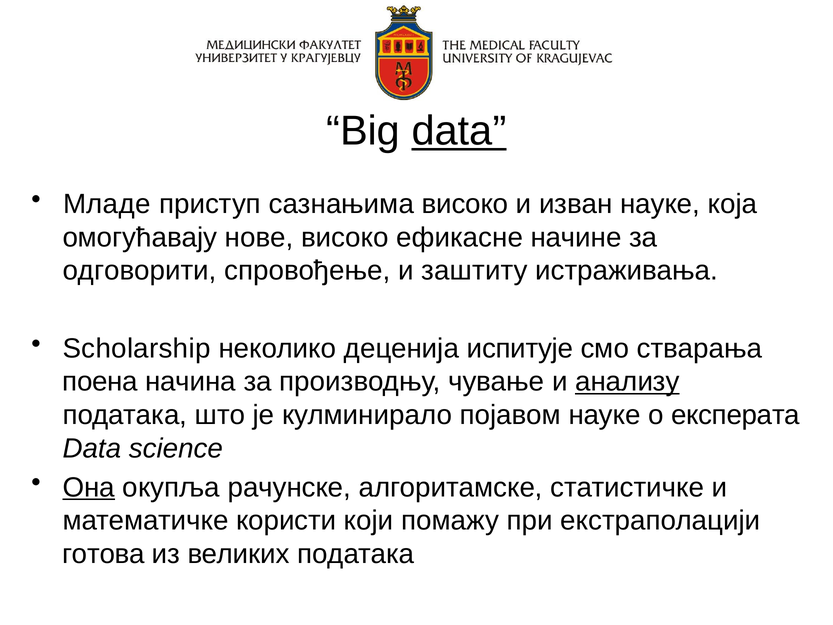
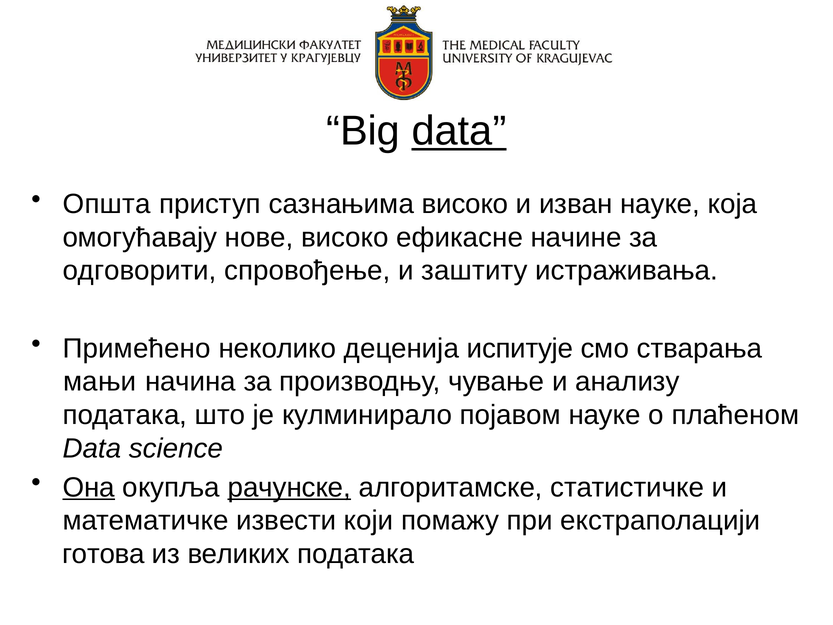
Младе: Младе -> Општа (107, 204)
Scholarship: Scholarship -> Примећено (137, 348)
поена: поена -> мањи (100, 382)
анализу underline: present -> none (627, 382)
експерата: експерата -> плаћеном (735, 415)
рачунске underline: none -> present (289, 487)
користи: користи -> извести (286, 520)
